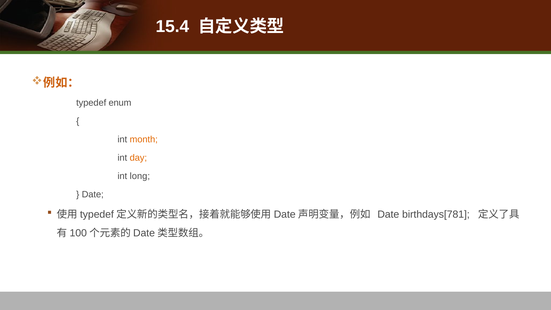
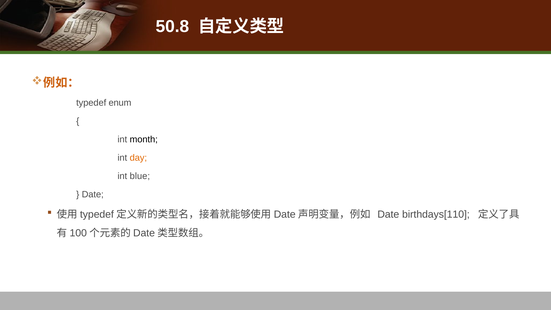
15.4: 15.4 -> 50.8 (172, 26)
month colour: orange -> black (144, 139)
long: long -> blue (140, 176)
birthdays[781: birthdays[781 -> birthdays[110 (436, 214)
